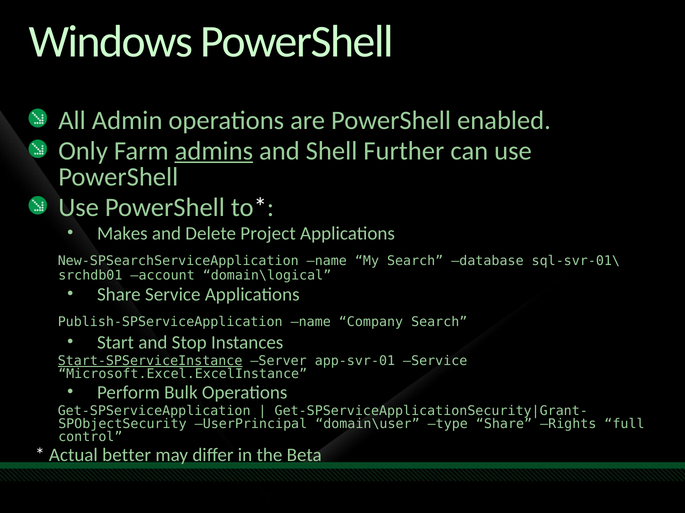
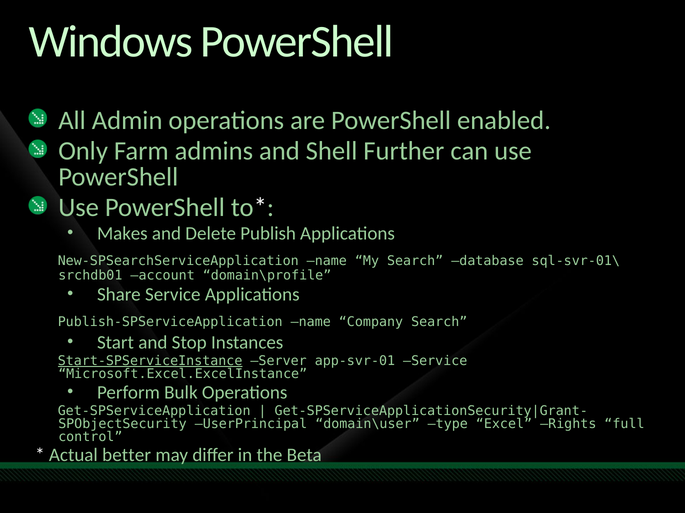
admins underline: present -> none (214, 151)
Project: Project -> Publish (268, 234)
domain\logical: domain\logical -> domain\profile (267, 276)
type Share: Share -> Excel (504, 424)
